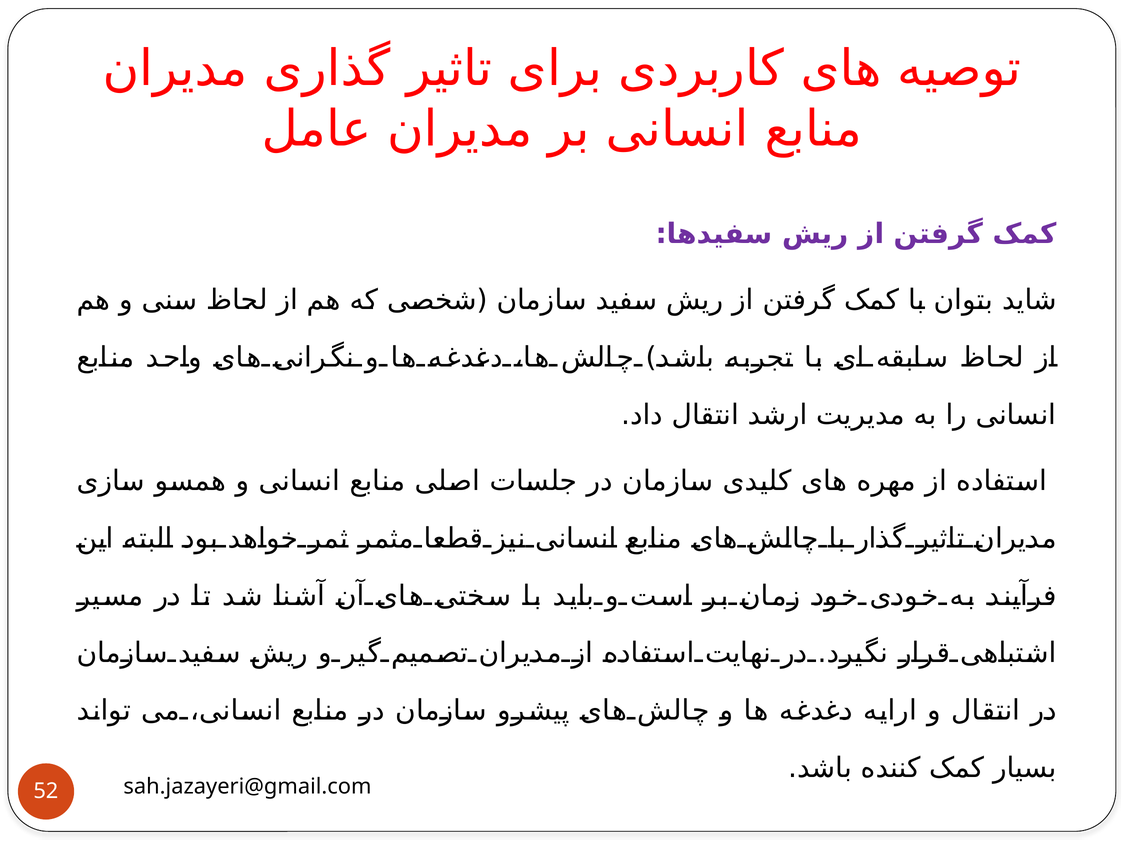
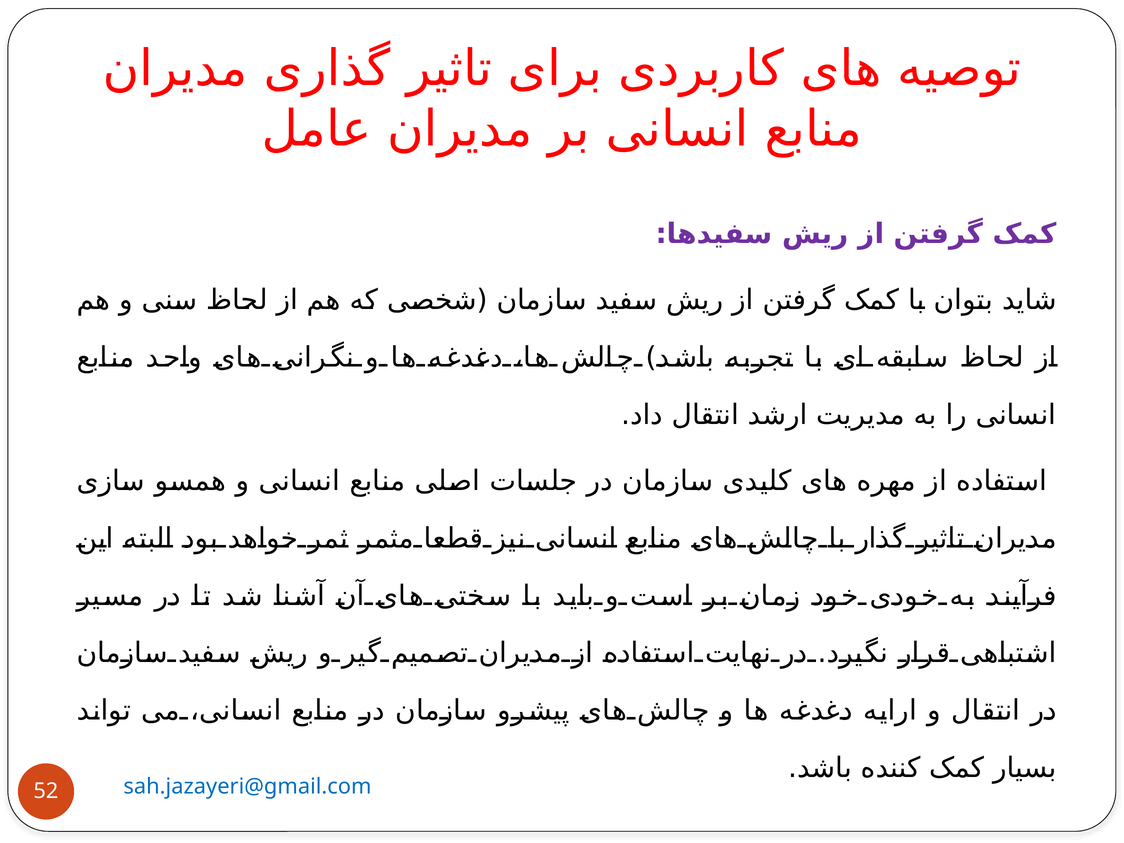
sah.jazayeri@gmail.com colour: black -> blue (247, 787)
